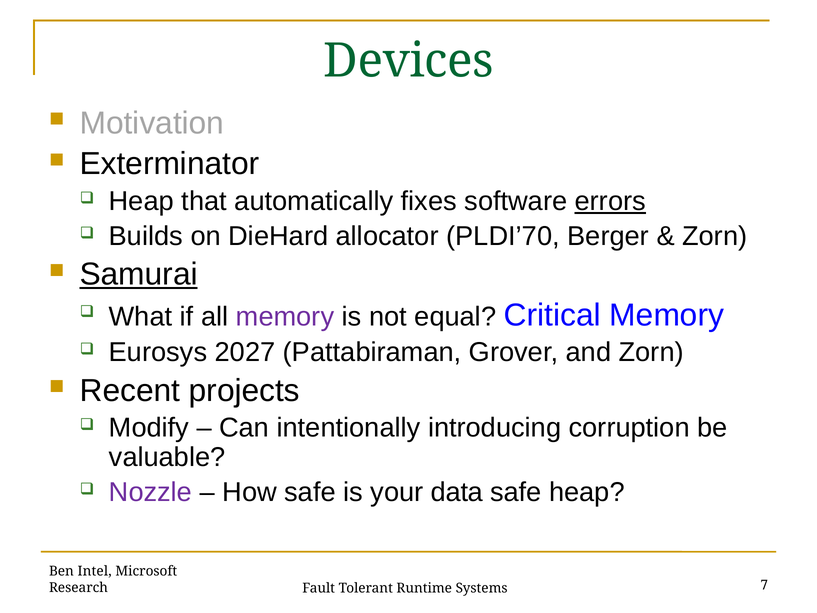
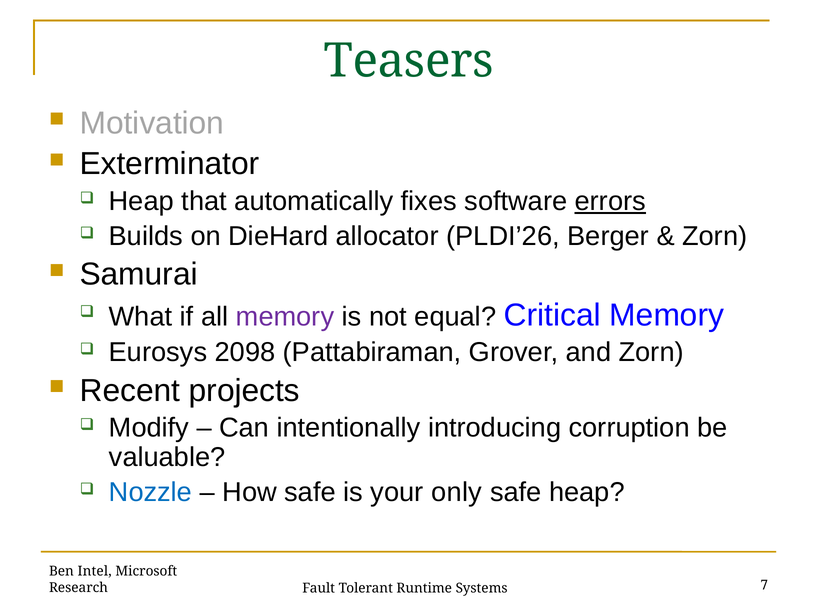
Devices: Devices -> Teasers (409, 61)
PLDI’70: PLDI’70 -> PLDI’26 (503, 236)
Samurai underline: present -> none (139, 274)
2027: 2027 -> 2098 (245, 352)
Nozzle colour: purple -> blue (151, 492)
data: data -> only (457, 492)
